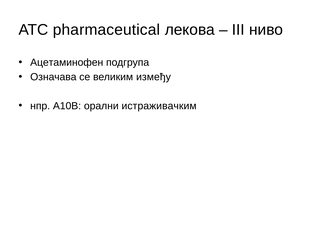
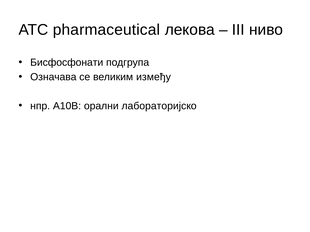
Ацетаминофен: Ацетаминофен -> Бисфосфонати (67, 63)
истраживачким: истраживачким -> лабораторијско (159, 106)
